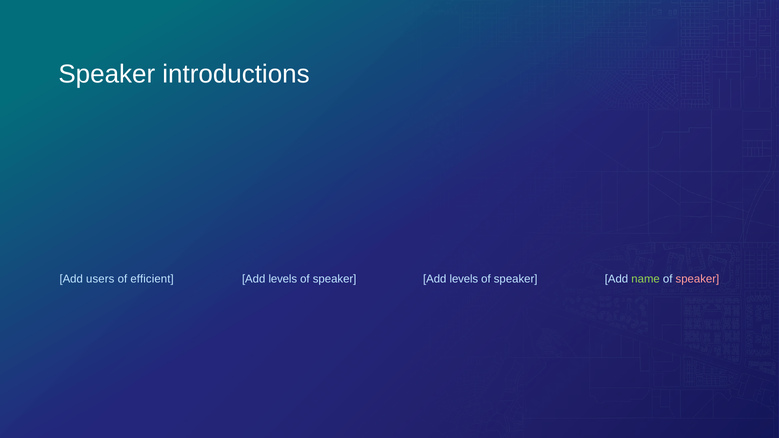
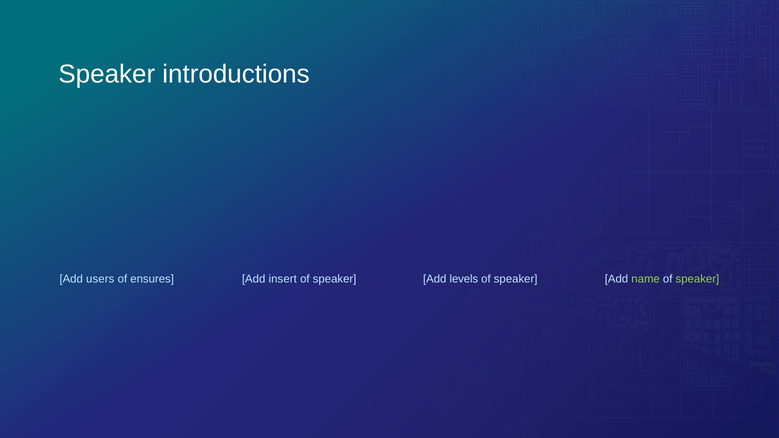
efficient: efficient -> ensures (152, 279)
levels: levels -> insert (283, 279)
speaker colour: pink -> light green (697, 279)
